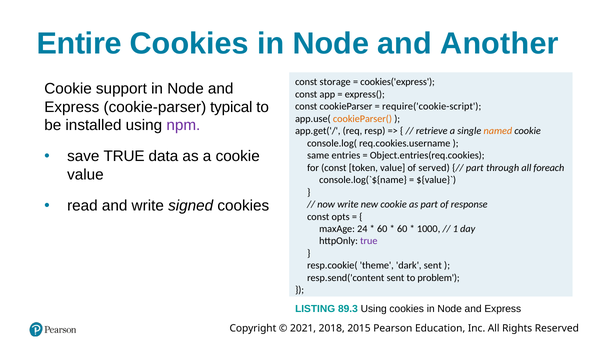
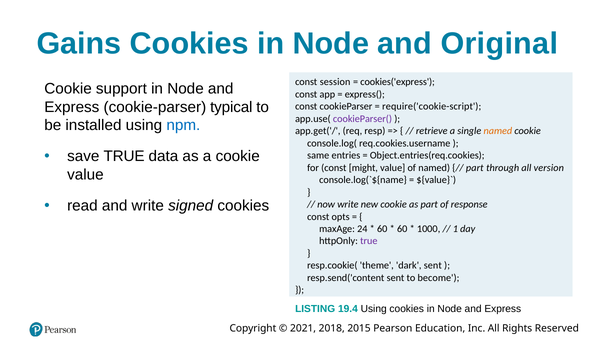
Entire: Entire -> Gains (79, 43)
Another: Another -> Original (499, 43)
storage: storage -> session (335, 82)
cookieParser( colour: orange -> purple (362, 119)
npm colour: purple -> blue (183, 125)
token: token -> might (363, 168)
of served: served -> named (434, 168)
foreach: foreach -> version (549, 168)
problem: problem -> become (438, 278)
89.3: 89.3 -> 19.4 (348, 309)
